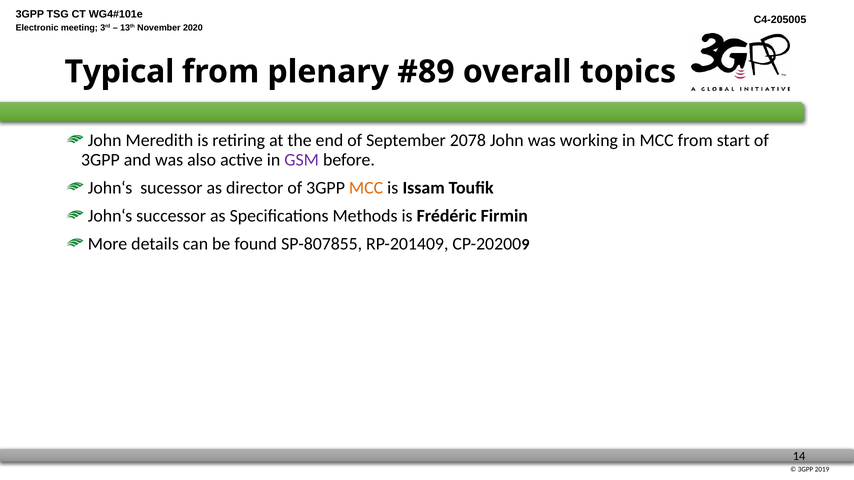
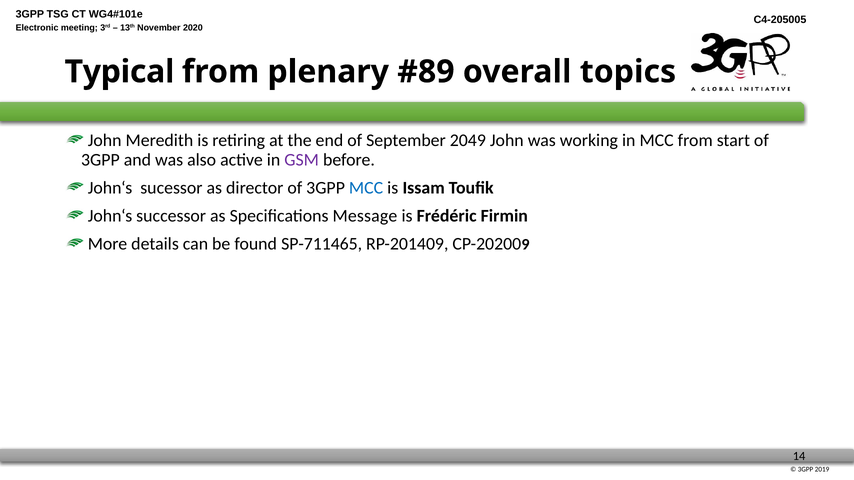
2078: 2078 -> 2049 (468, 141)
MCC colour: orange -> blue (366, 188)
Methods: Methods -> Message (365, 216)
SP-807855: SP-807855 -> SP-711465 (322, 244)
